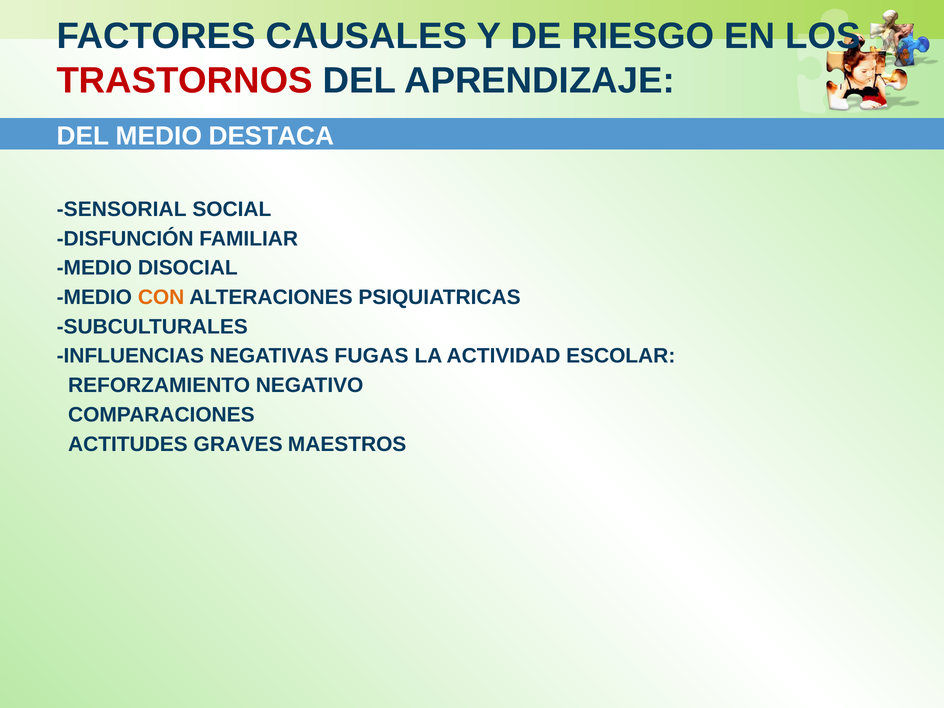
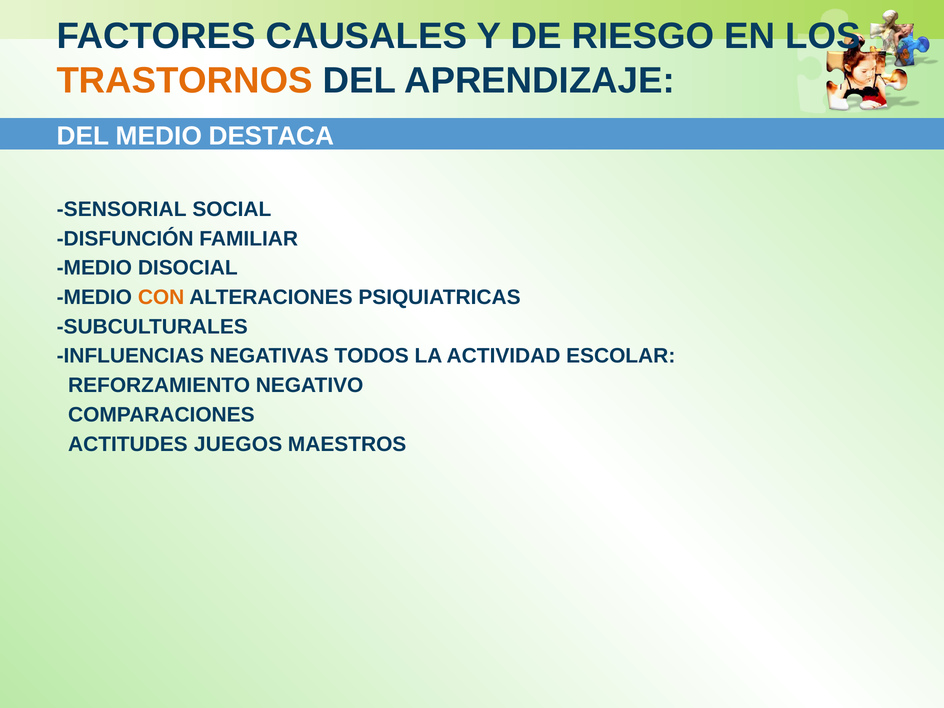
TRASTORNOS colour: red -> orange (185, 80)
FUGAS: FUGAS -> TODOS (372, 356)
GRAVES: GRAVES -> JUEGOS (238, 444)
